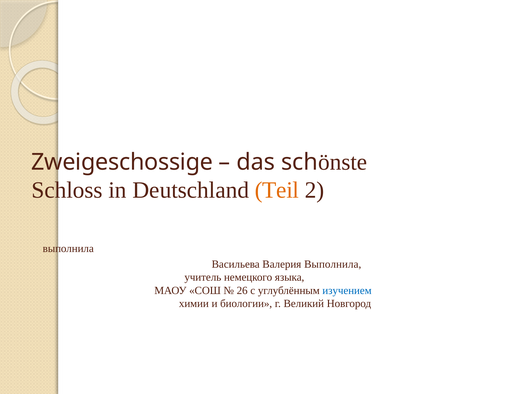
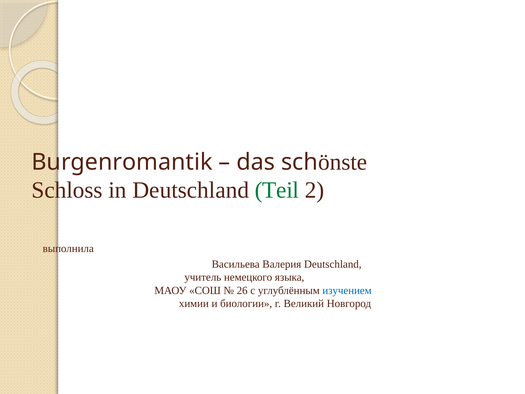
Zweigeschossige: Zweigeschossige -> Burgenromantik (122, 162)
Teil colour: orange -> green (277, 190)
Валерия Выполнила: Выполнила -> Deutschland (333, 264)
